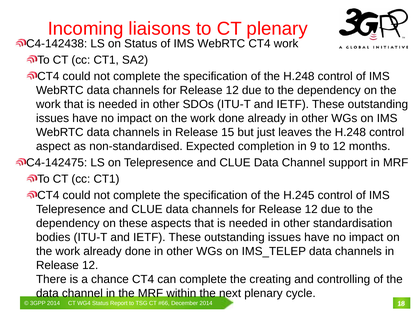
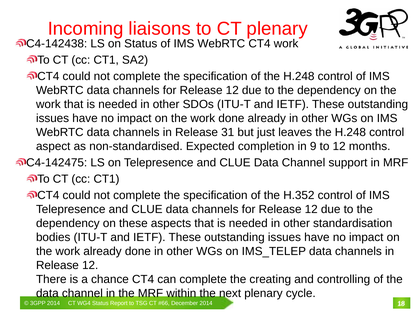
15: 15 -> 31 (228, 132)
H.245: H.245 -> H.352 (299, 195)
